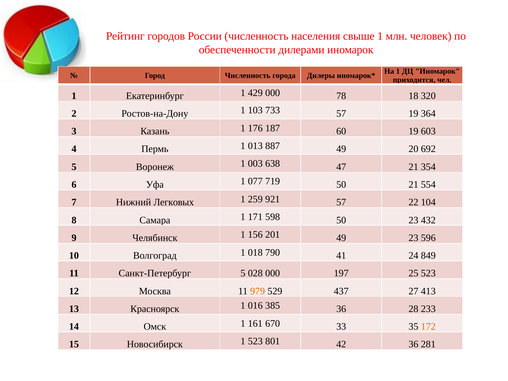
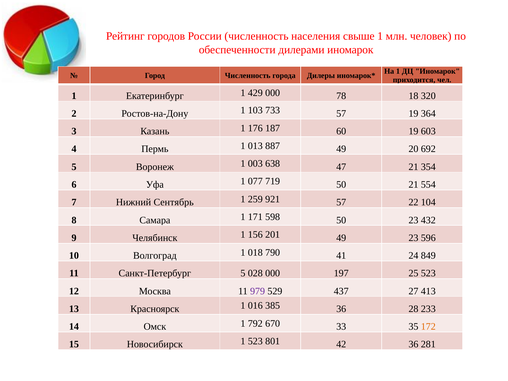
Легковых: Легковых -> Сентябрь (174, 202)
979 colour: orange -> purple (258, 291)
161: 161 -> 792 (255, 323)
